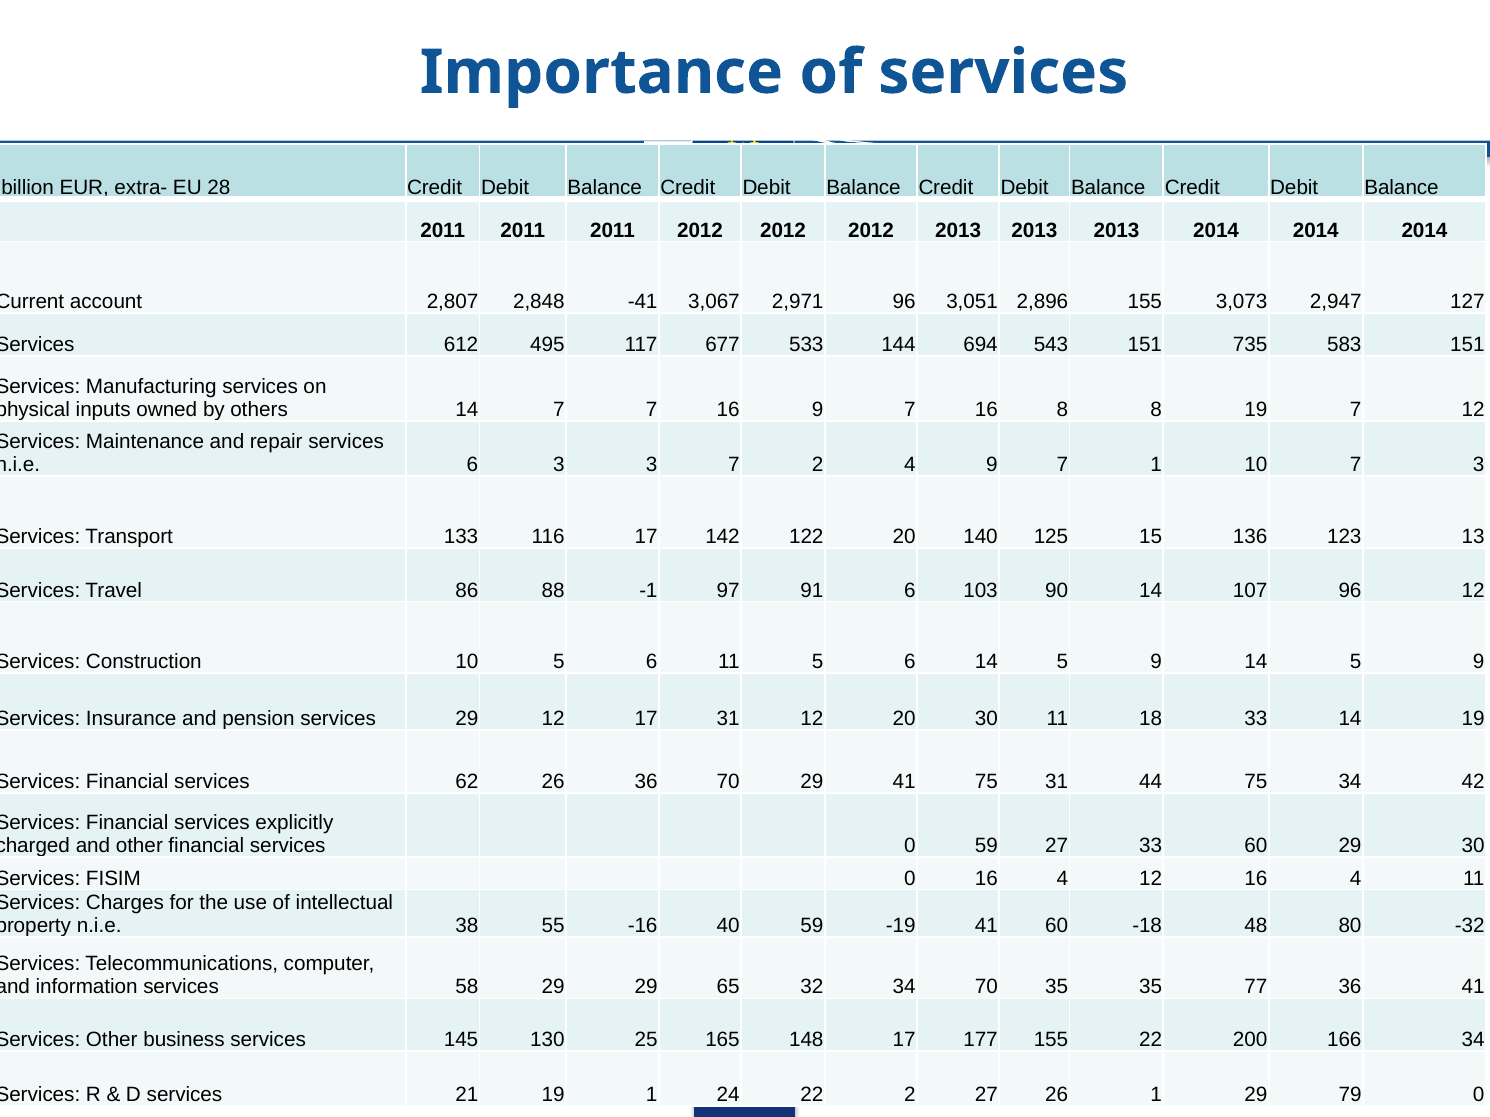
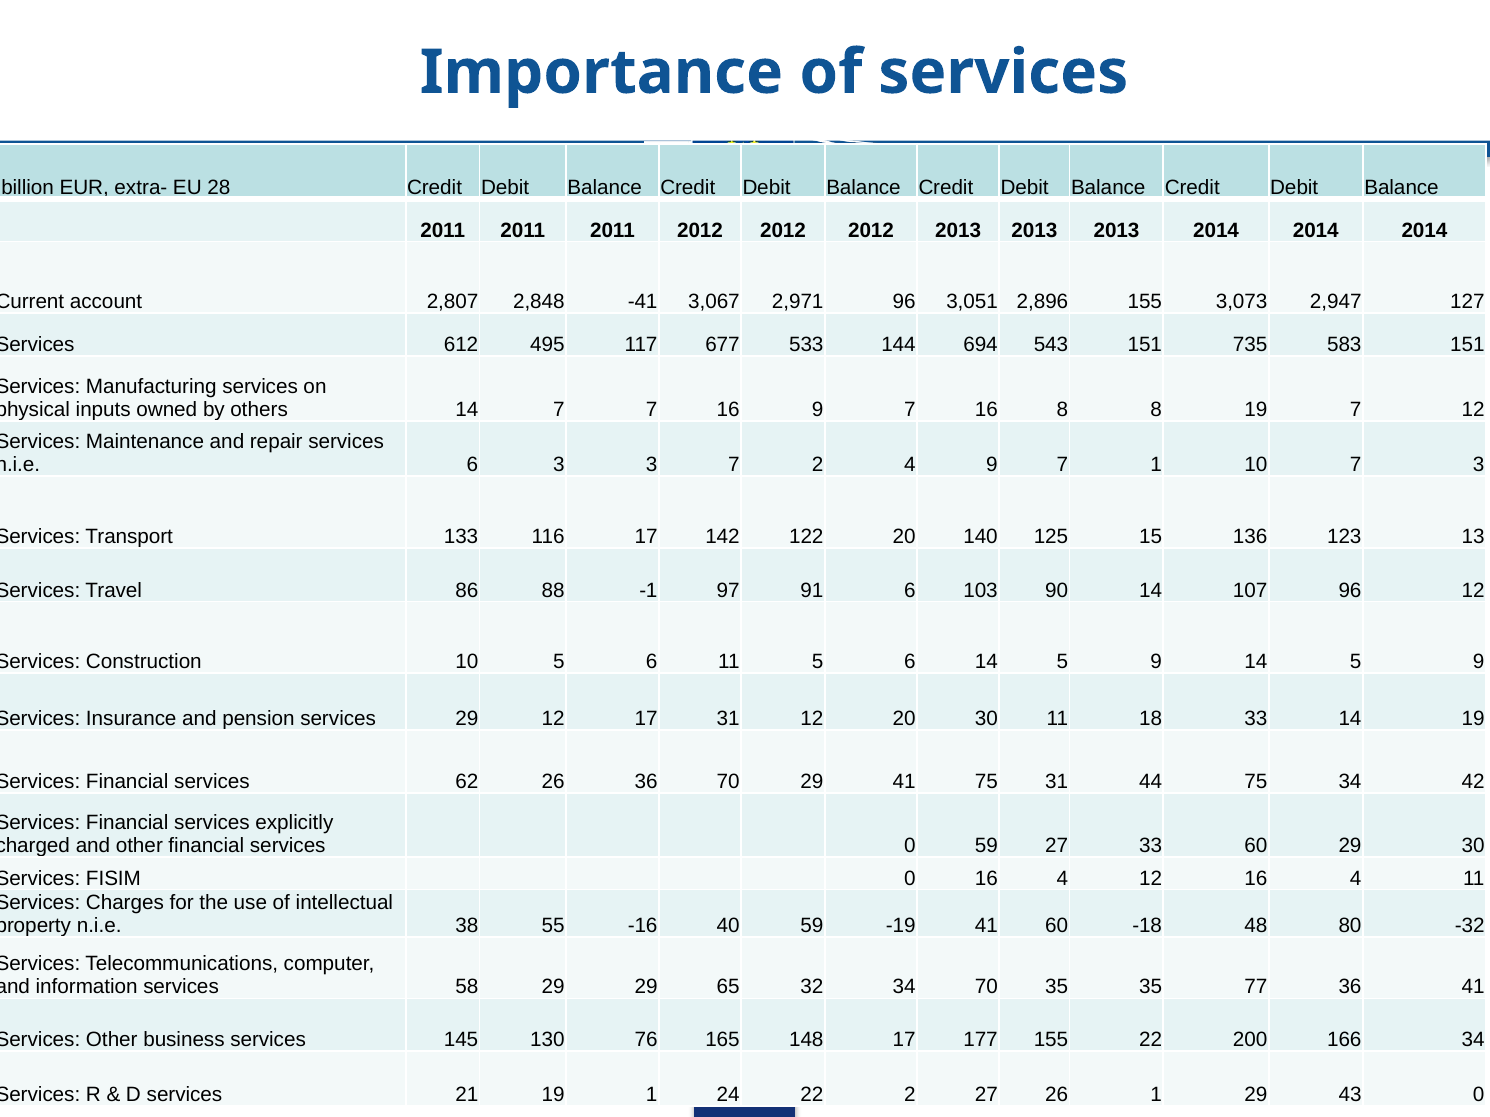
25: 25 -> 76 (646, 1040)
79: 79 -> 43 (1350, 1095)
